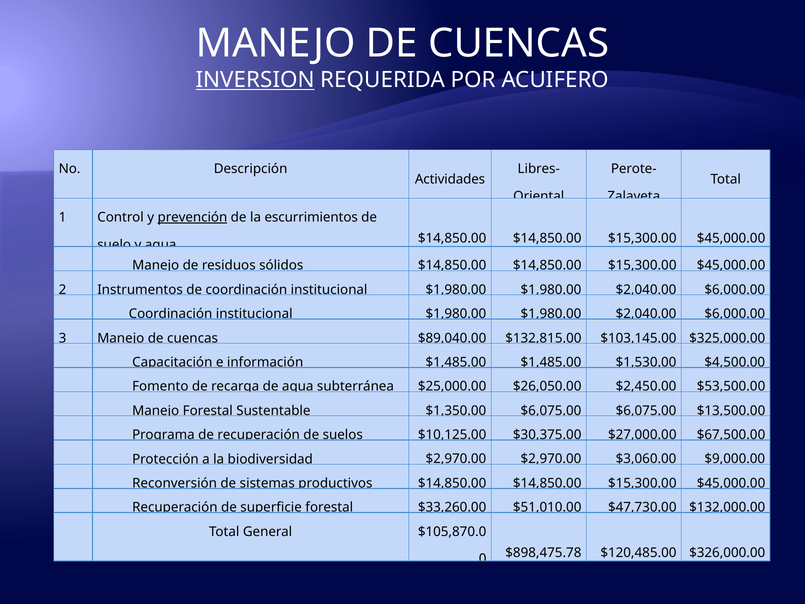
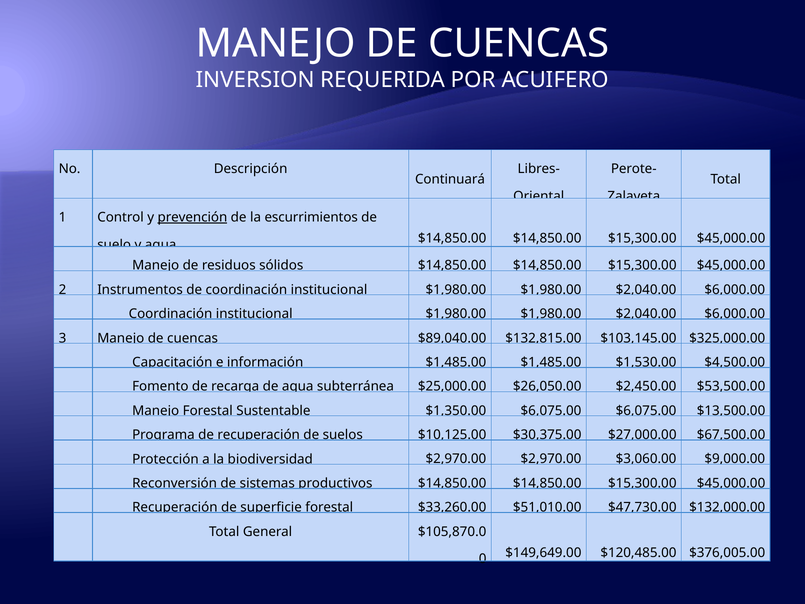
INVERSION underline: present -> none (255, 80)
Actividades: Actividades -> Continuará (450, 179)
$898,475.78: $898,475.78 -> $149,649.00 (543, 552)
$326,000.00: $326,000.00 -> $376,005.00 (727, 552)
